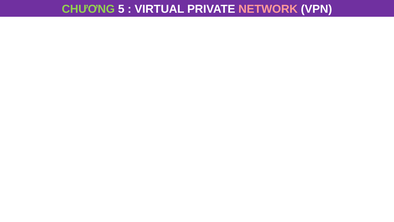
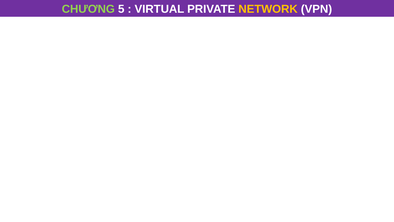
NETWORK colour: pink -> yellow (268, 9)
